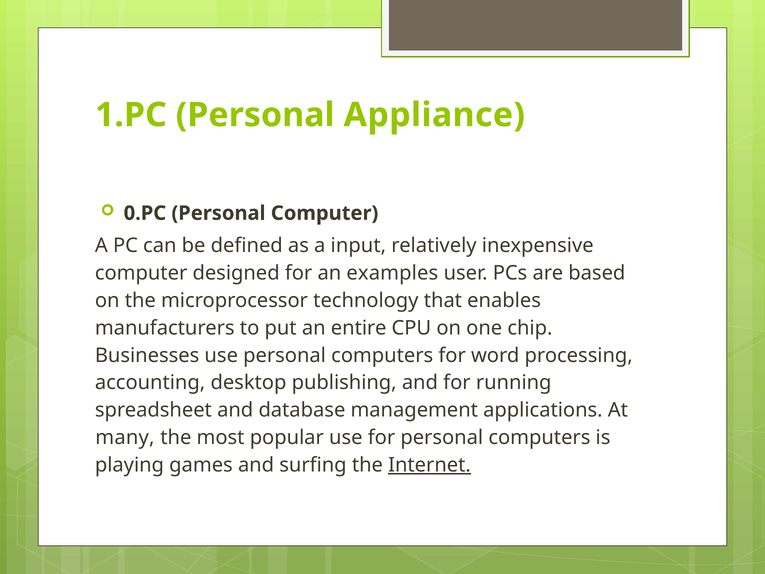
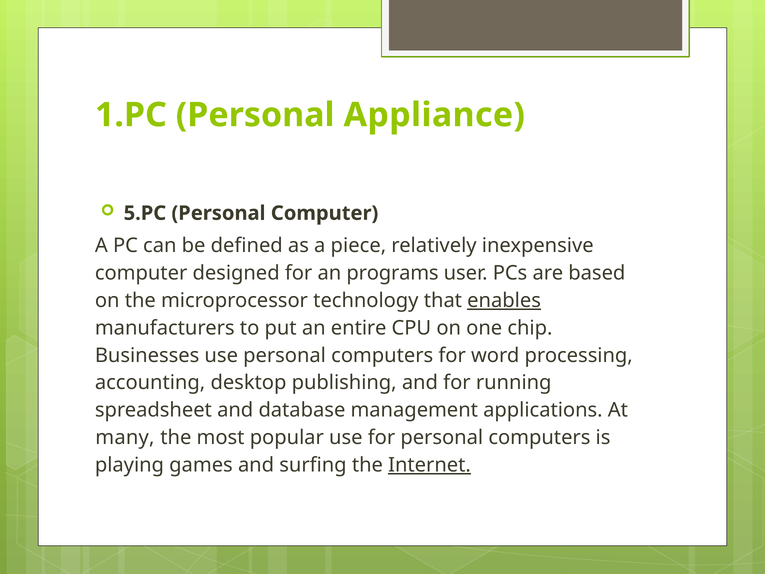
0.PC: 0.PC -> 5.PC (145, 213)
input: input -> piece (358, 246)
examples: examples -> programs (393, 273)
enables underline: none -> present (504, 300)
